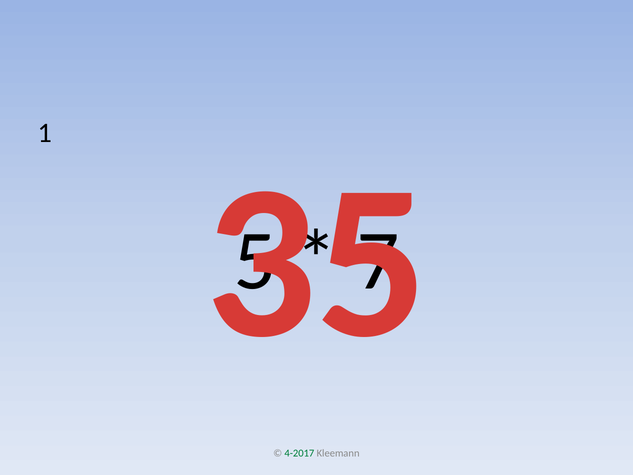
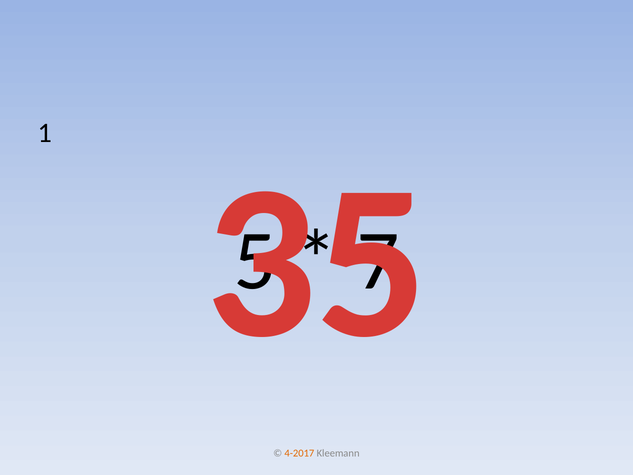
4-2017 colour: green -> orange (299, 453)
